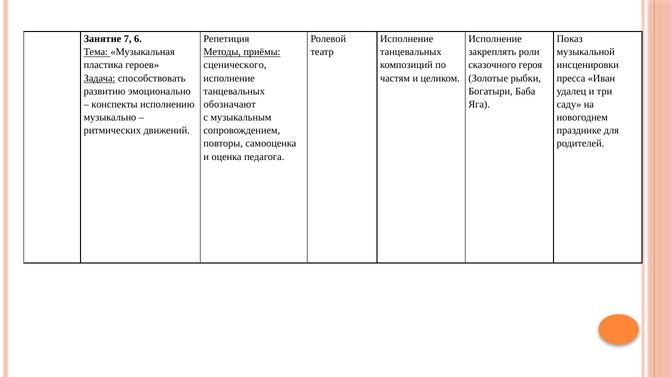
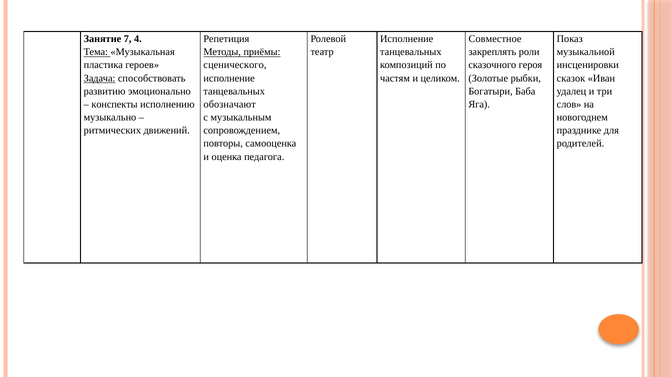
6: 6 -> 4 (138, 39)
Исполнение: Исполнение -> Совместное (495, 39)
пресса: пресса -> сказок (571, 78)
саду: саду -> слов (569, 104)
